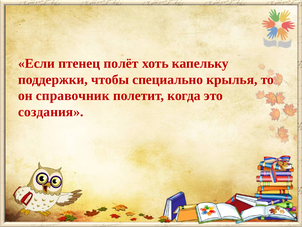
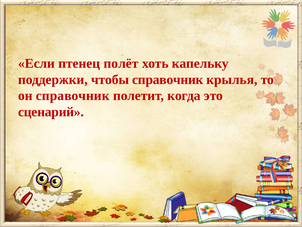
чтобы специально: специально -> справочник (168, 79)
создания: создания -> сценарий (51, 112)
